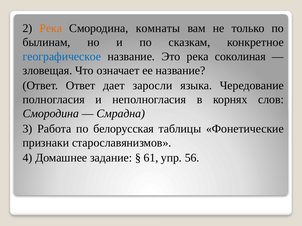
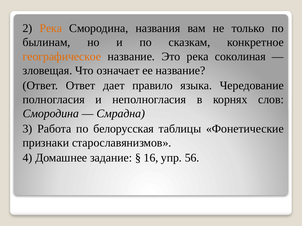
комнаты: комнаты -> названия (158, 28)
географическое colour: blue -> orange (62, 57)
заросли: заросли -> правило (153, 86)
61: 61 -> 16 (151, 158)
